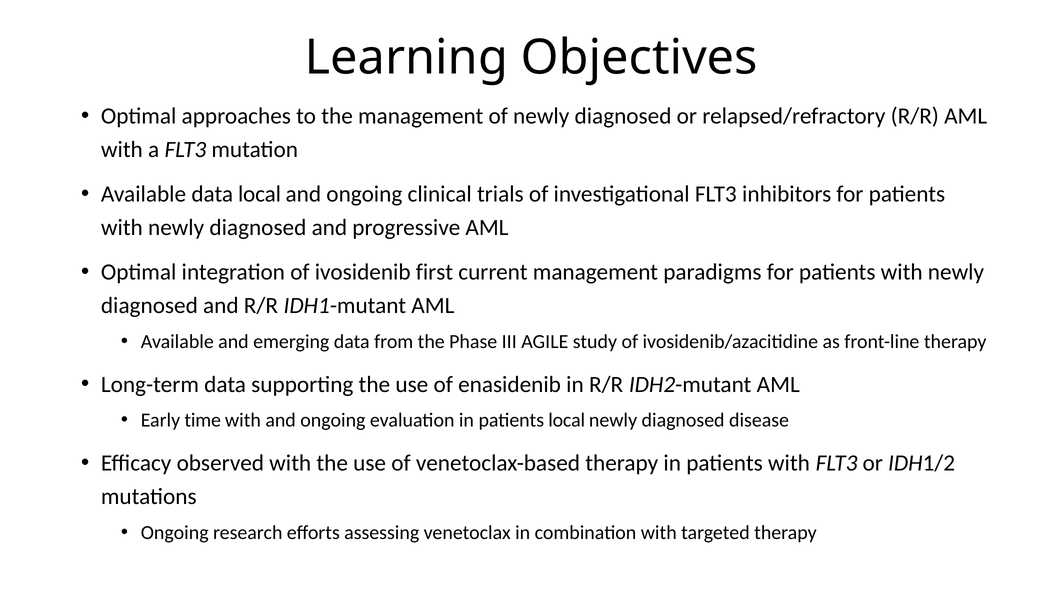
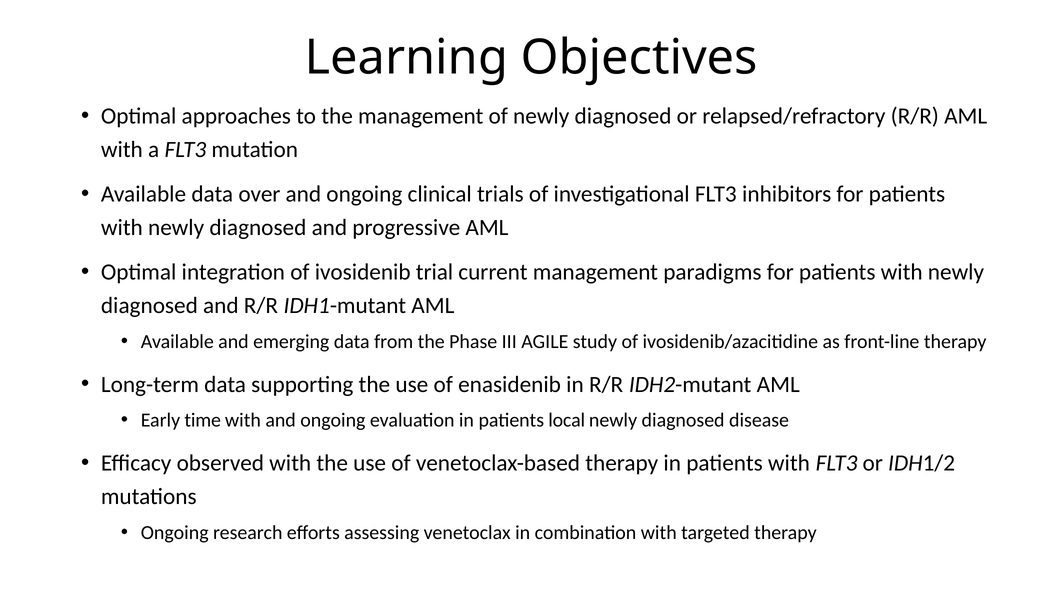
data local: local -> over (259, 194)
first: first -> trial (435, 272)
